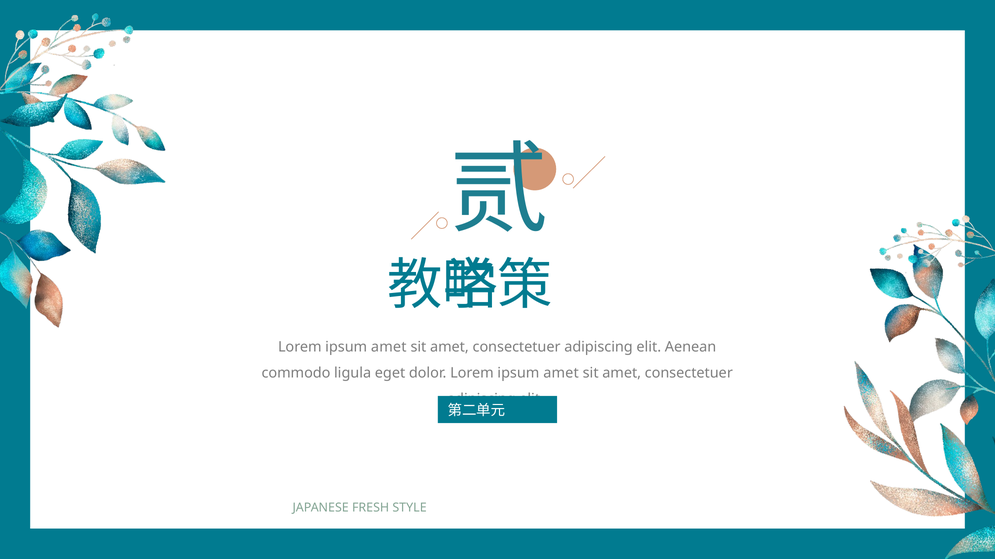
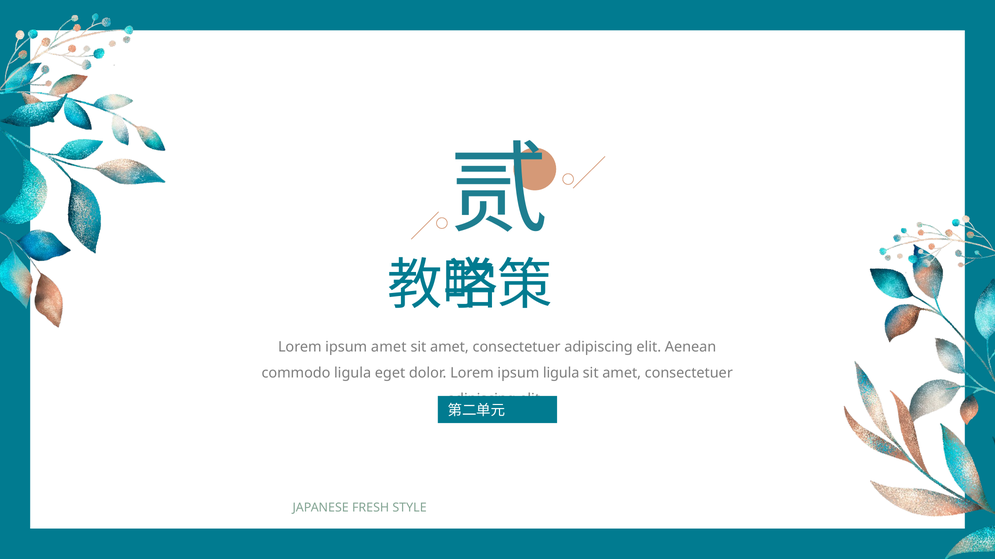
dolor Lorem ipsum amet: amet -> ligula (561, 374)
